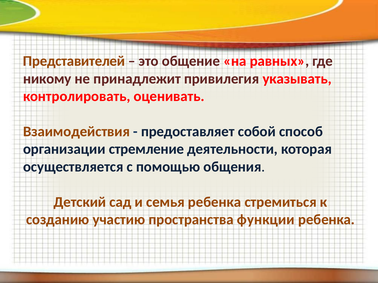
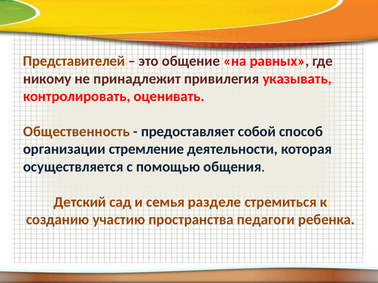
Взаимодействия: Взаимодействия -> Общественность (76, 132)
семья ребенка: ребенка -> разделе (215, 202)
функции: функции -> педагоги (266, 220)
